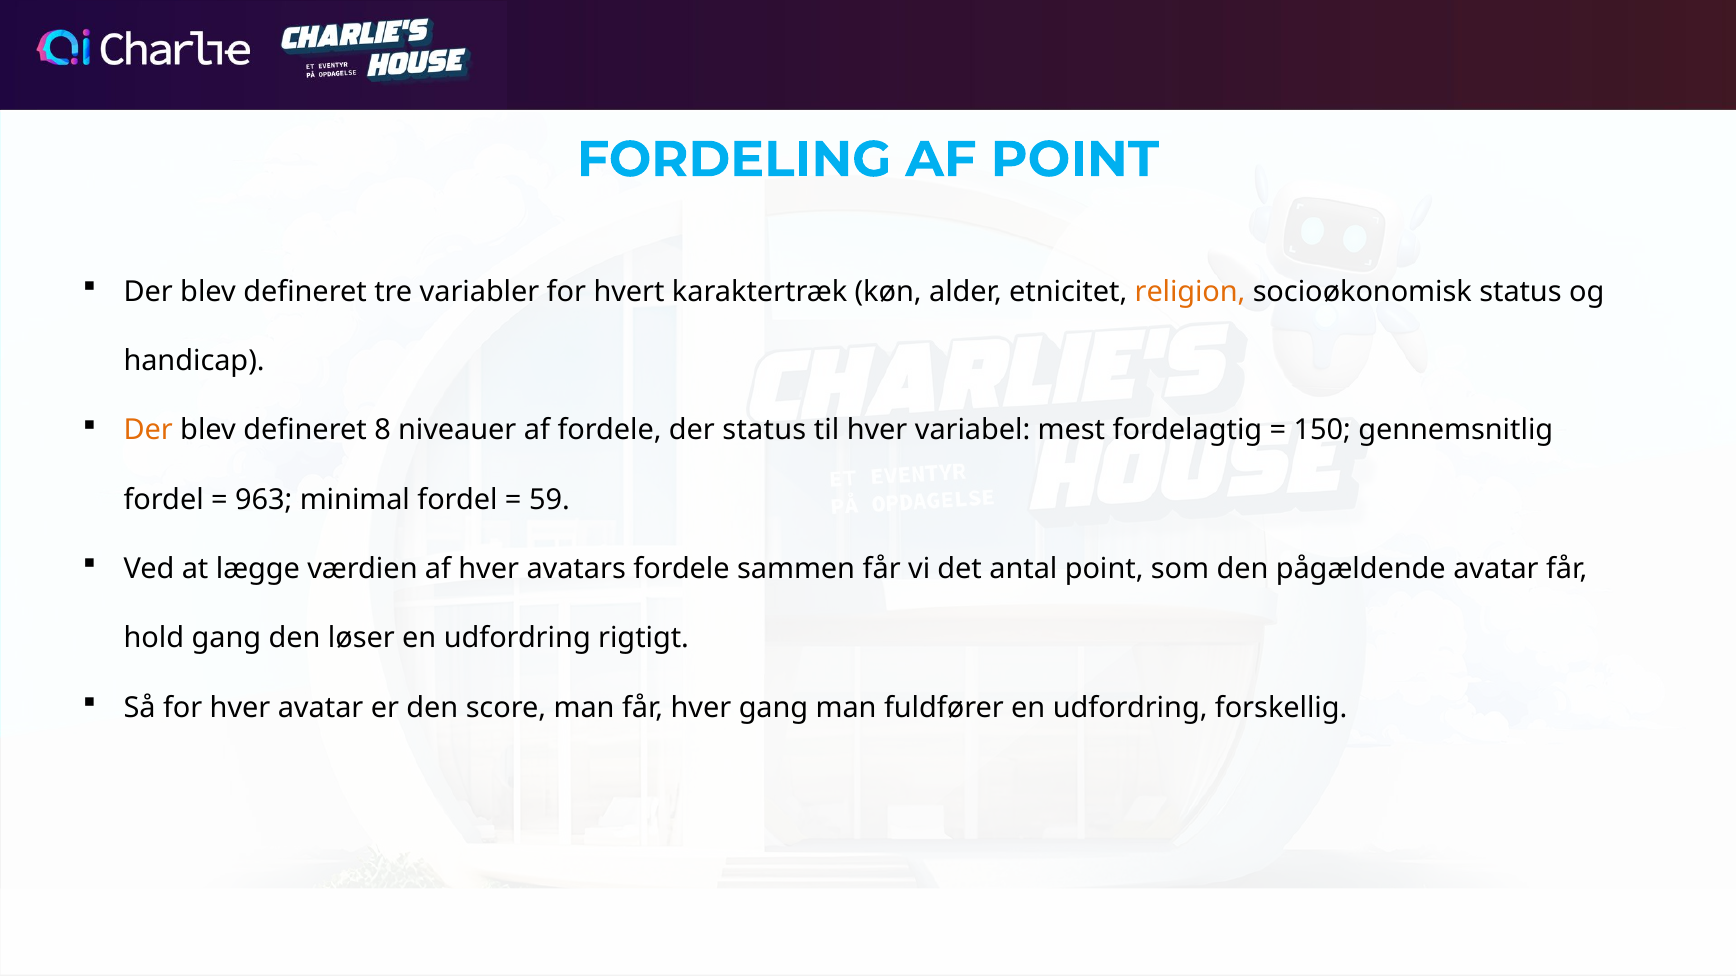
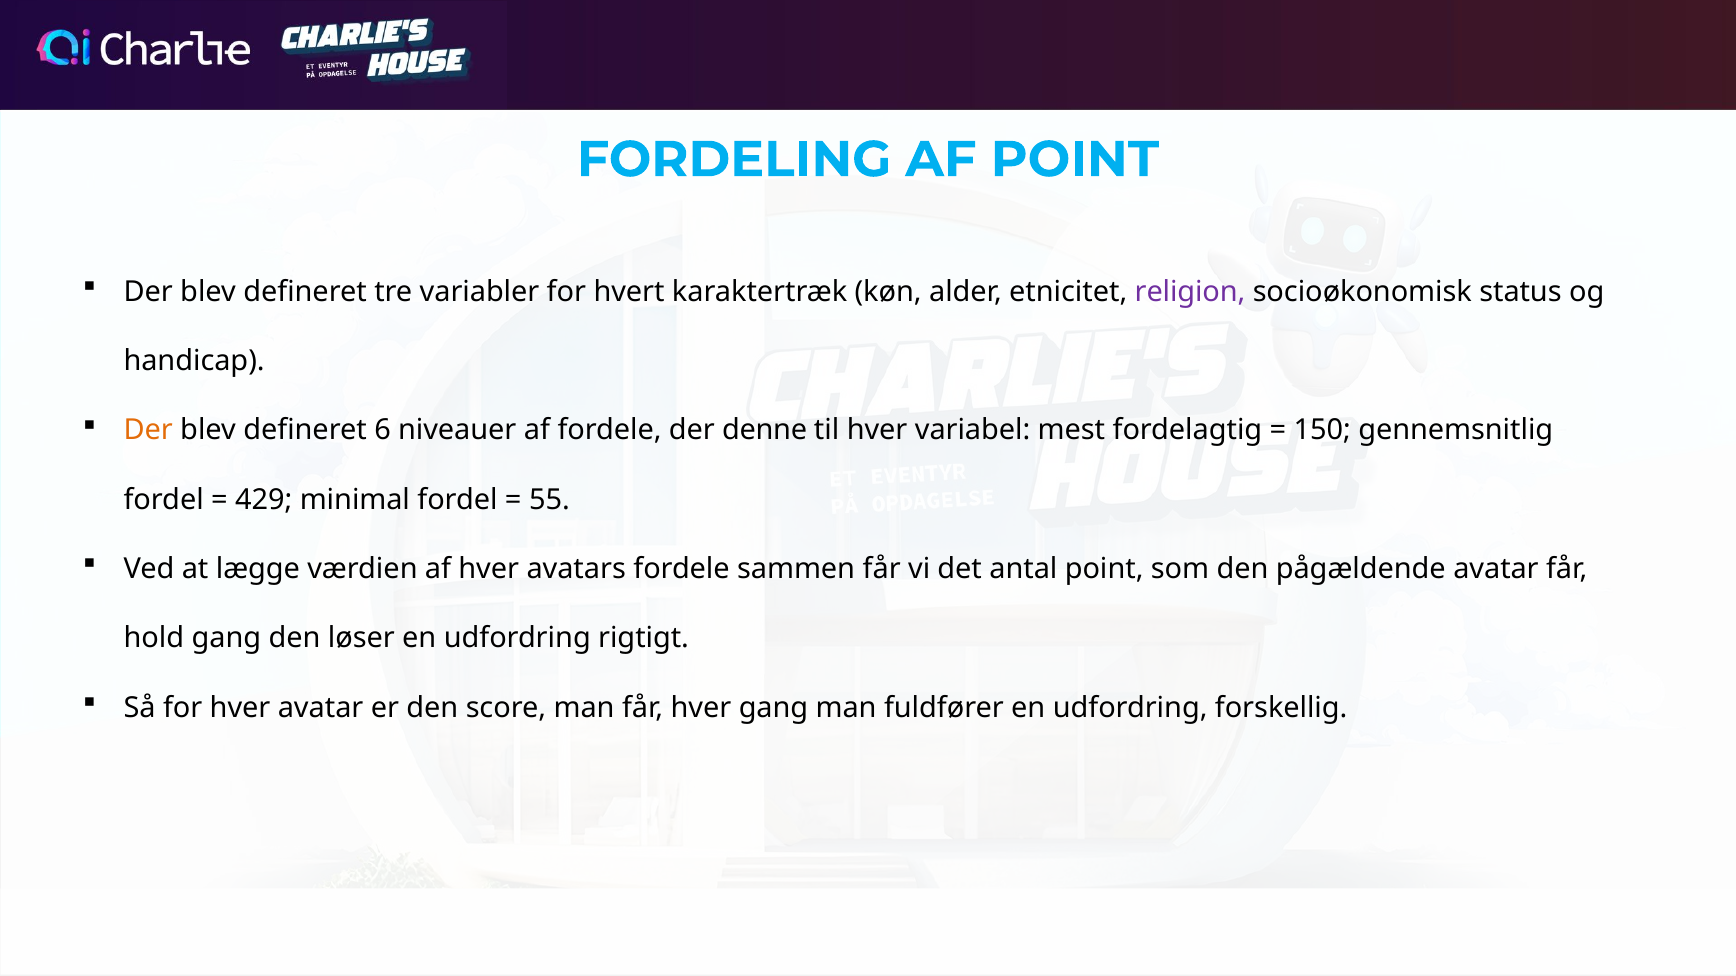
religion colour: orange -> purple (1190, 292)
8: 8 -> 6 (383, 430)
der status: status -> denne (765, 430)
963: 963 -> 429 (264, 500)
59: 59 -> 55 (549, 500)
